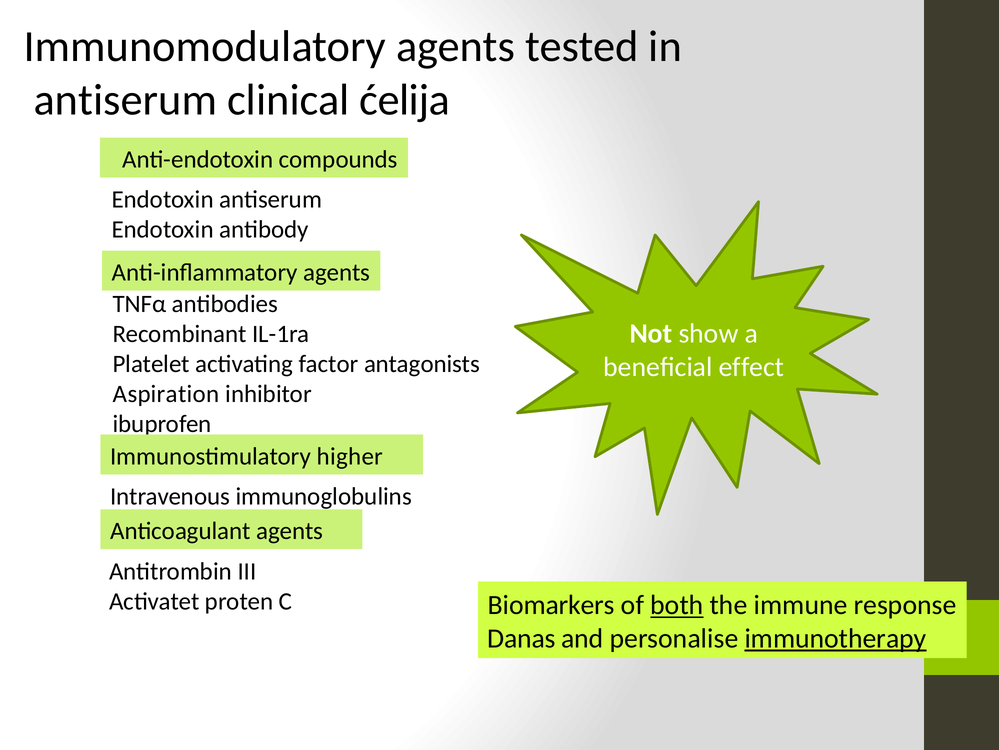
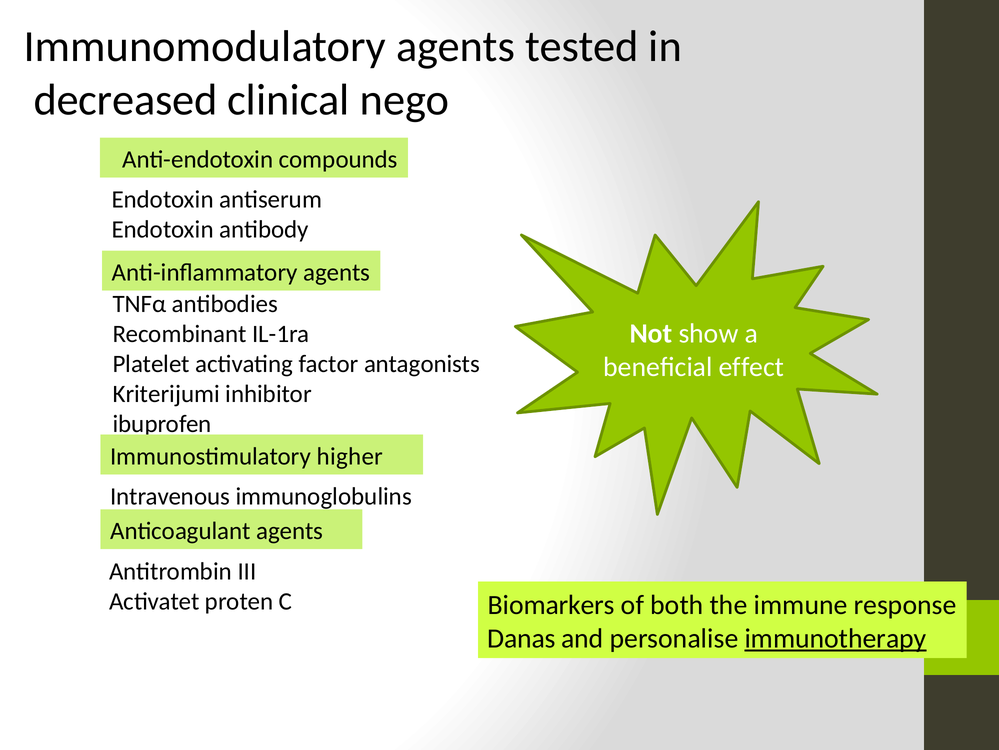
antiserum: antiserum -> decreased (125, 100)
ćelija: ćelija -> nego (405, 100)
Aspiration: Aspiration -> Kriterijumi (166, 394)
both underline: present -> none (677, 605)
